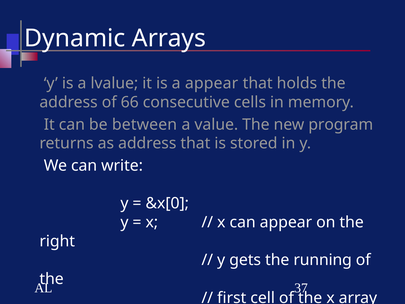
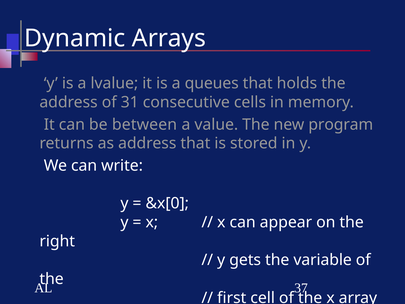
a appear: appear -> queues (212, 83)
66: 66 -> 31 (130, 102)
running: running -> variable (323, 260)
